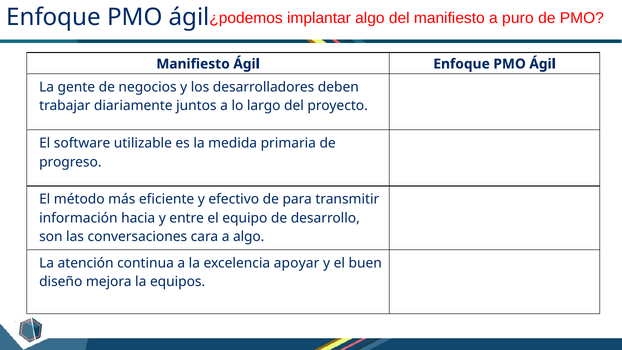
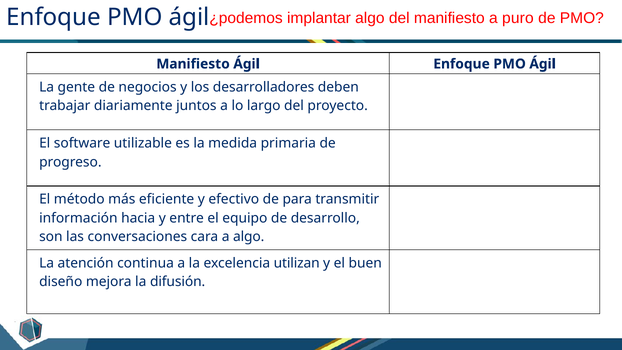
apoyar: apoyar -> utilizan (297, 263)
equipos: equipos -> difusión (178, 282)
